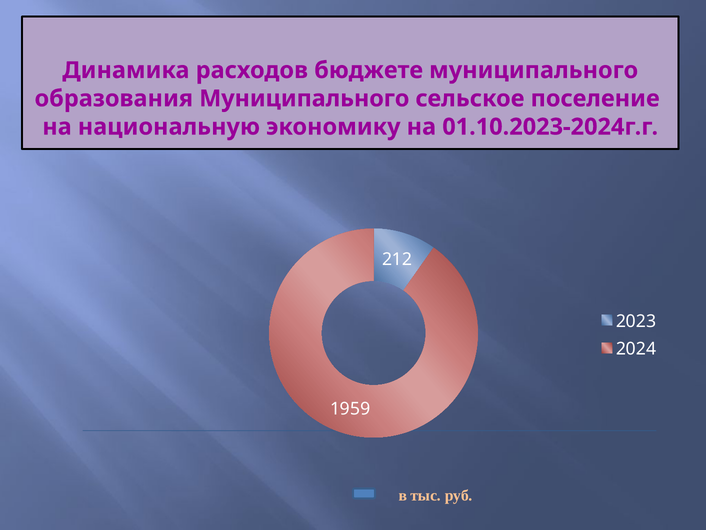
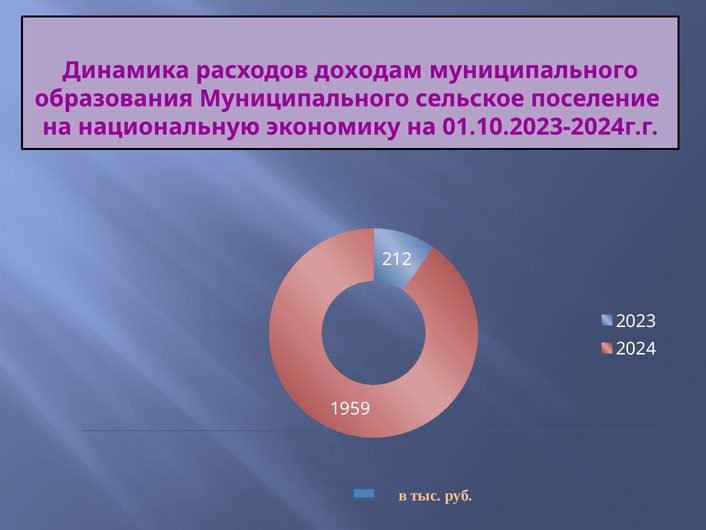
бюджете: бюджете -> доходам (368, 70)
